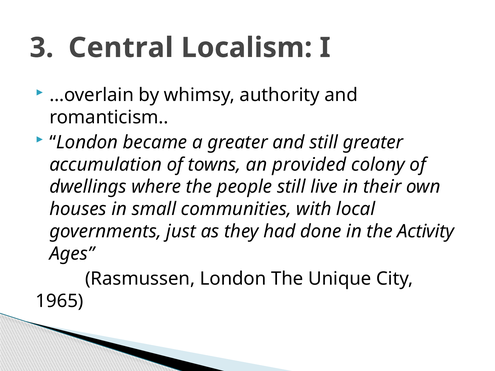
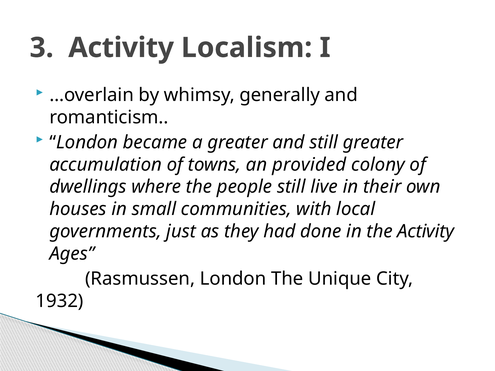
3 Central: Central -> Activity (121, 48)
authority: authority -> generally (280, 95)
1965: 1965 -> 1932 (60, 301)
